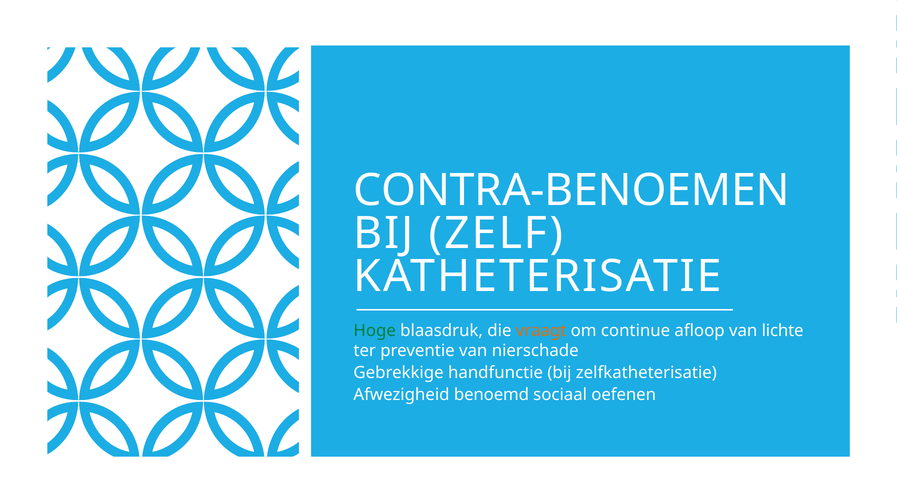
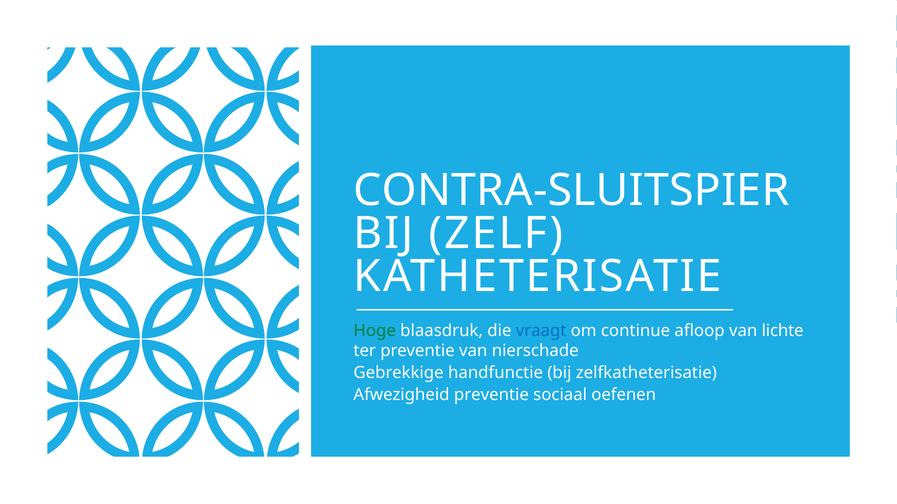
CONTRA-BENOEMEN: CONTRA-BENOEMEN -> CONTRA-SLUITSPIER (571, 191)
vraagt colour: orange -> blue (541, 331)
Afwezigheid benoemd: benoemd -> preventie (491, 395)
